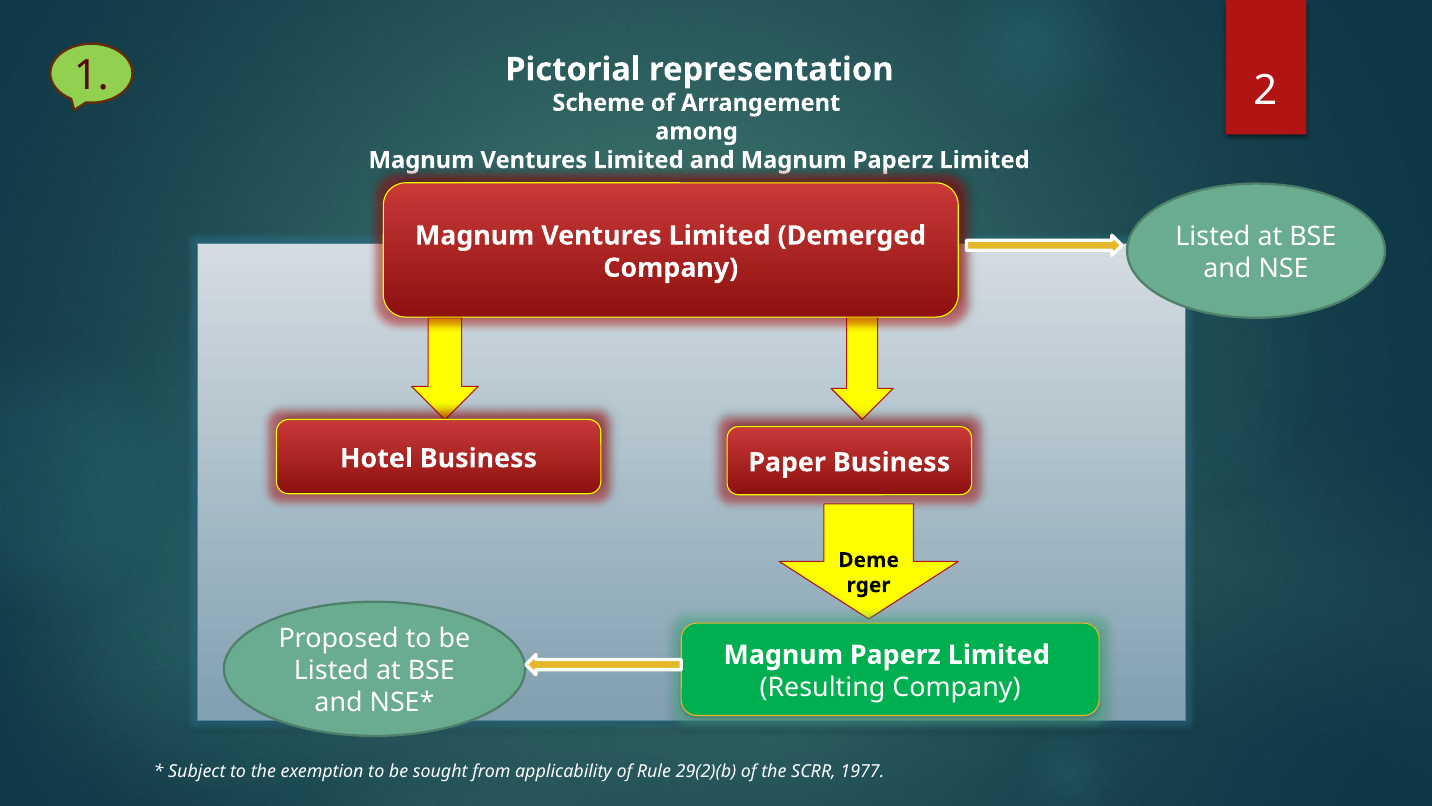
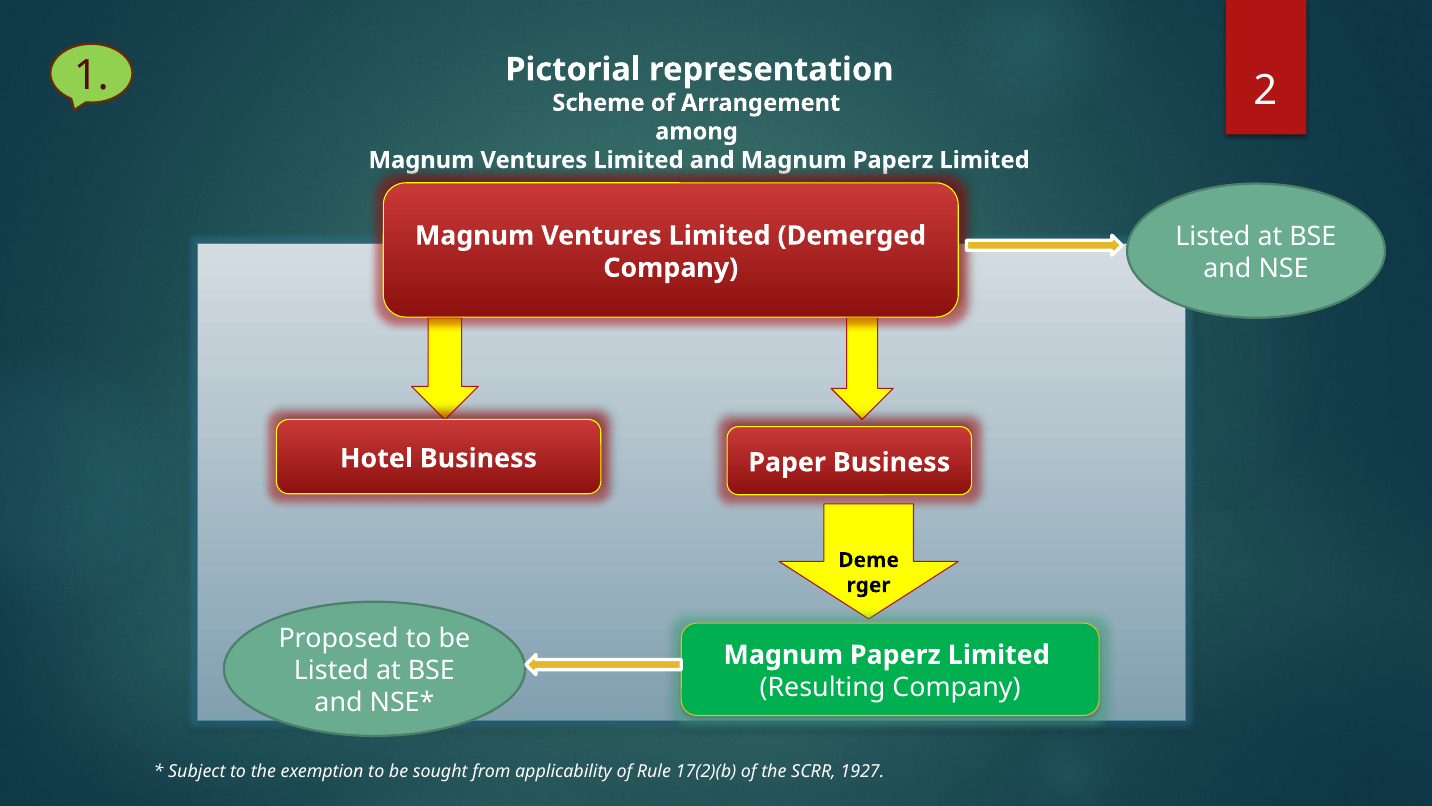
29(2)(b: 29(2)(b -> 17(2)(b (706, 771)
1977: 1977 -> 1927 (862, 771)
